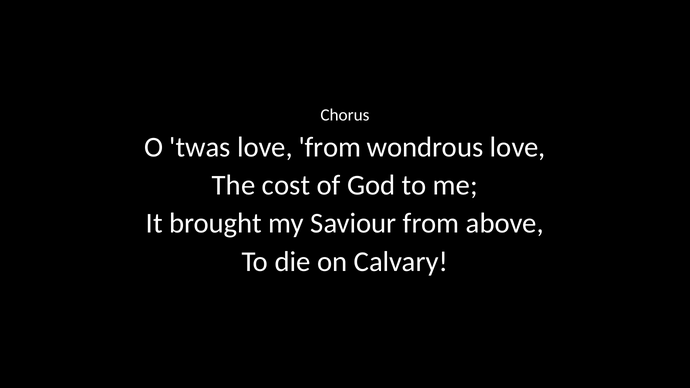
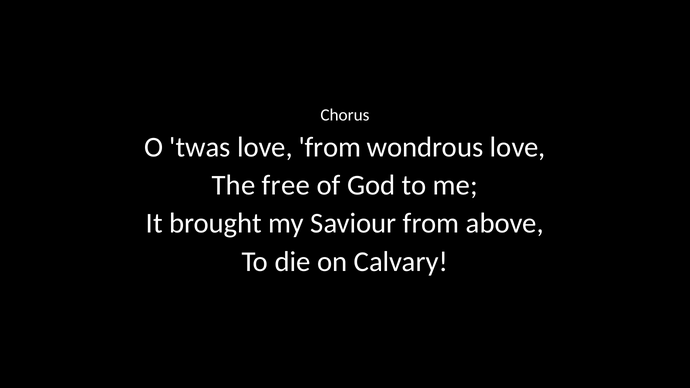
cost: cost -> free (286, 185)
